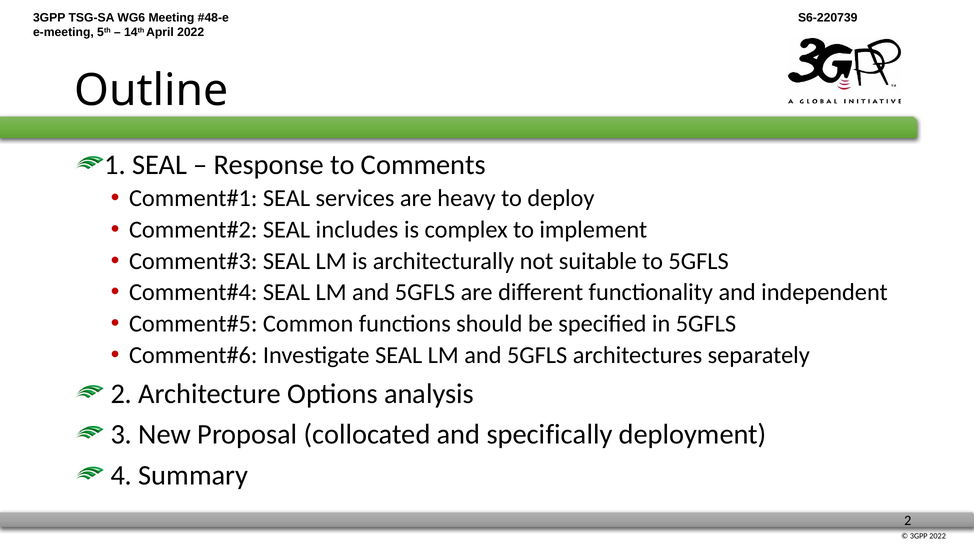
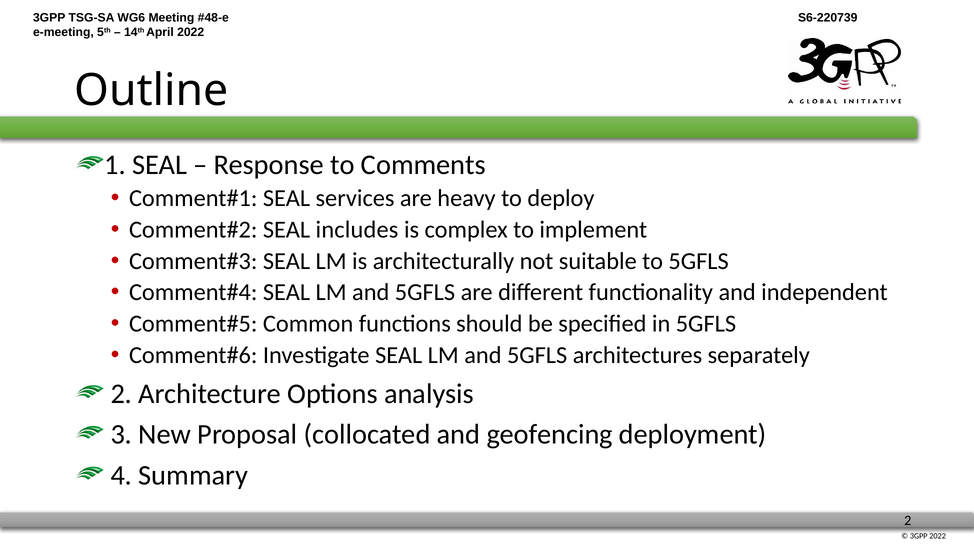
specifically: specifically -> geofencing (550, 434)
